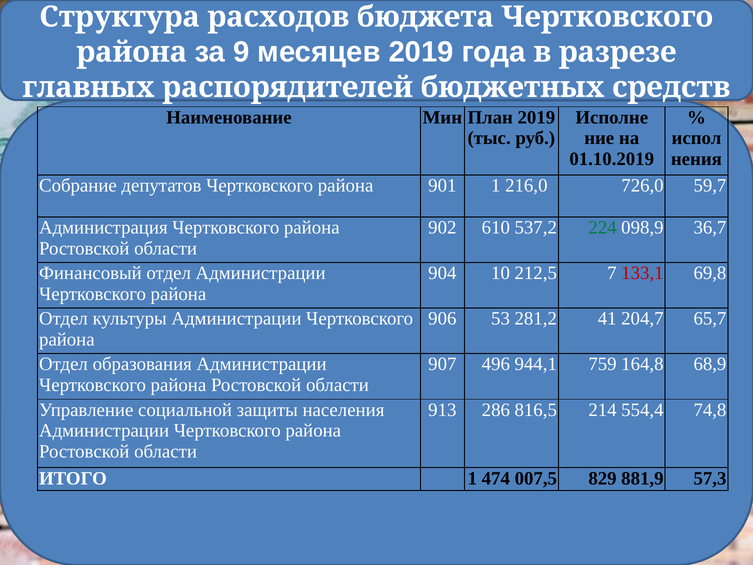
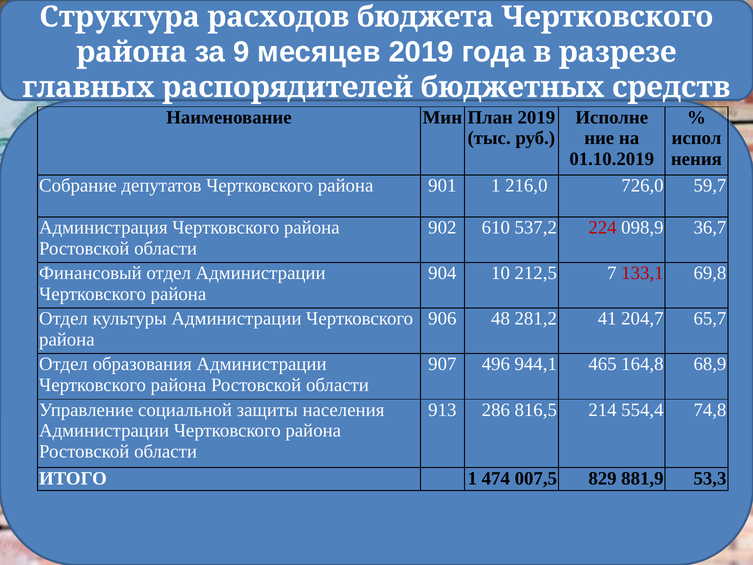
224 colour: green -> red (602, 227)
53: 53 -> 48 (501, 319)
759: 759 -> 465 (602, 364)
57,3: 57,3 -> 53,3 (710, 478)
